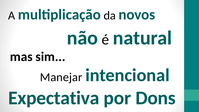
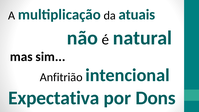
novos: novos -> atuais (137, 15)
Manejar: Manejar -> Anfitrião (61, 77)
